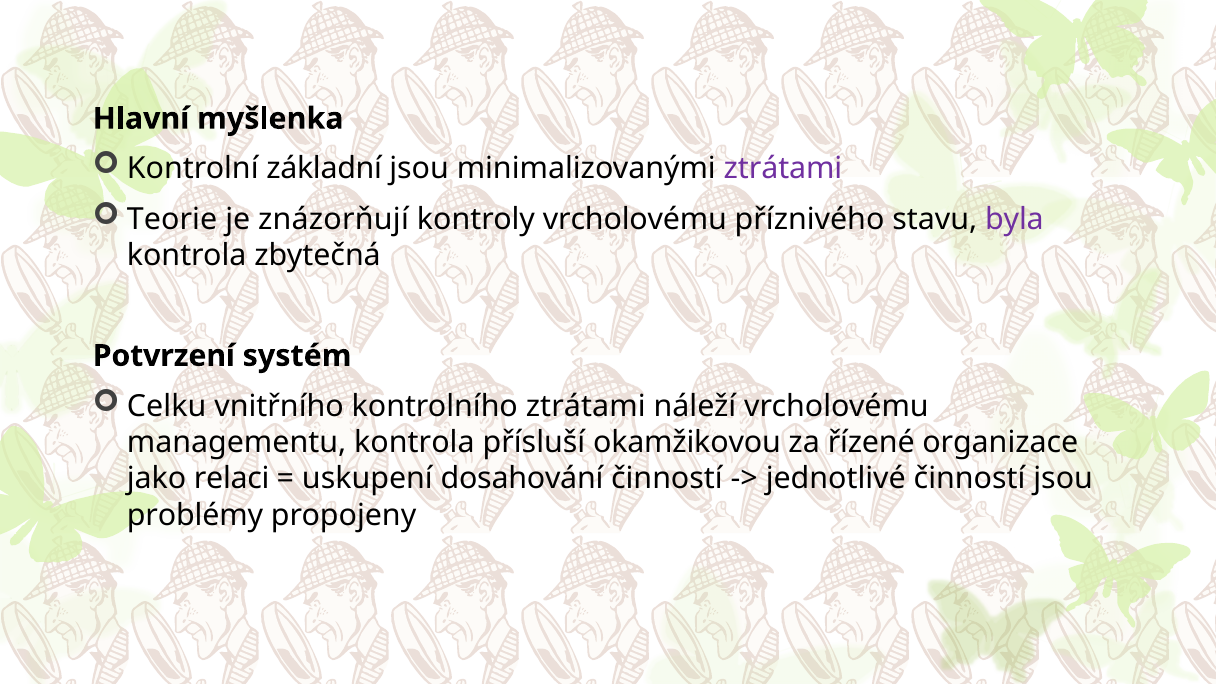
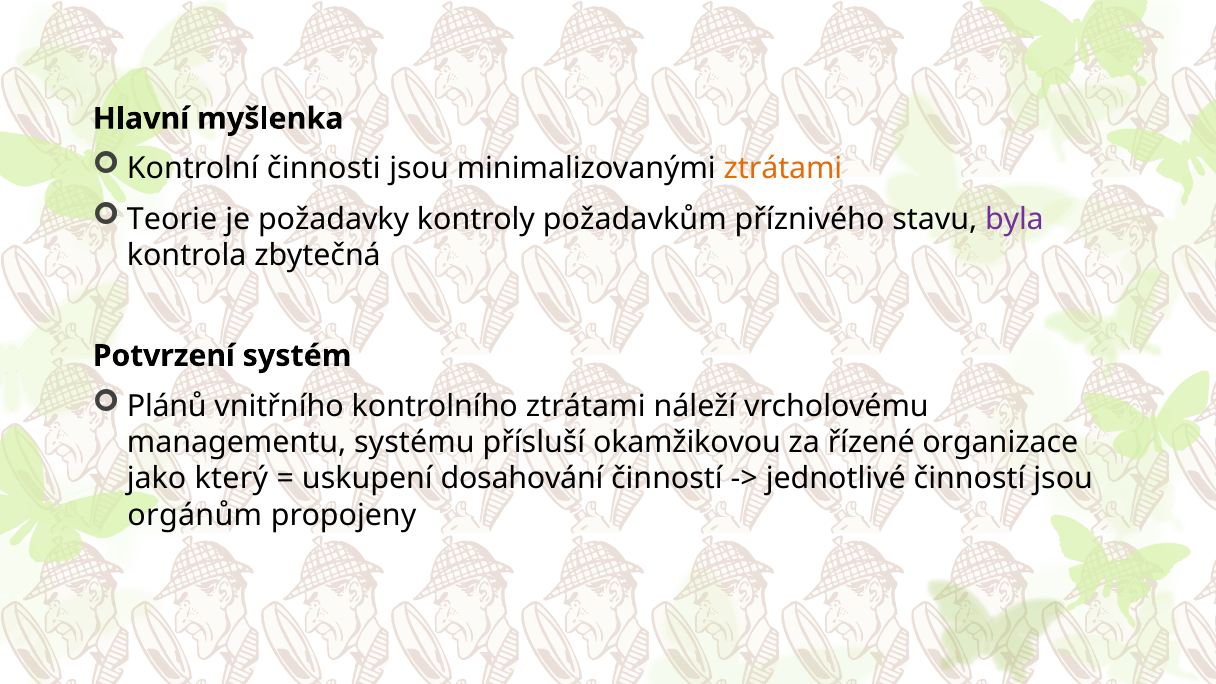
základní: základní -> činnosti (324, 169)
ztrátami colour: purple -> orange (783, 169)
znázorňují: znázorňují -> požadavky (334, 219)
kontroly vrcholovému: vrcholovému -> požadavkům (635, 219)
Celku: Celku -> Plánů (167, 406)
managementu kontrola: kontrola -> systému (414, 442)
relaci: relaci -> který (231, 479)
problémy: problémy -> orgánům (195, 515)
